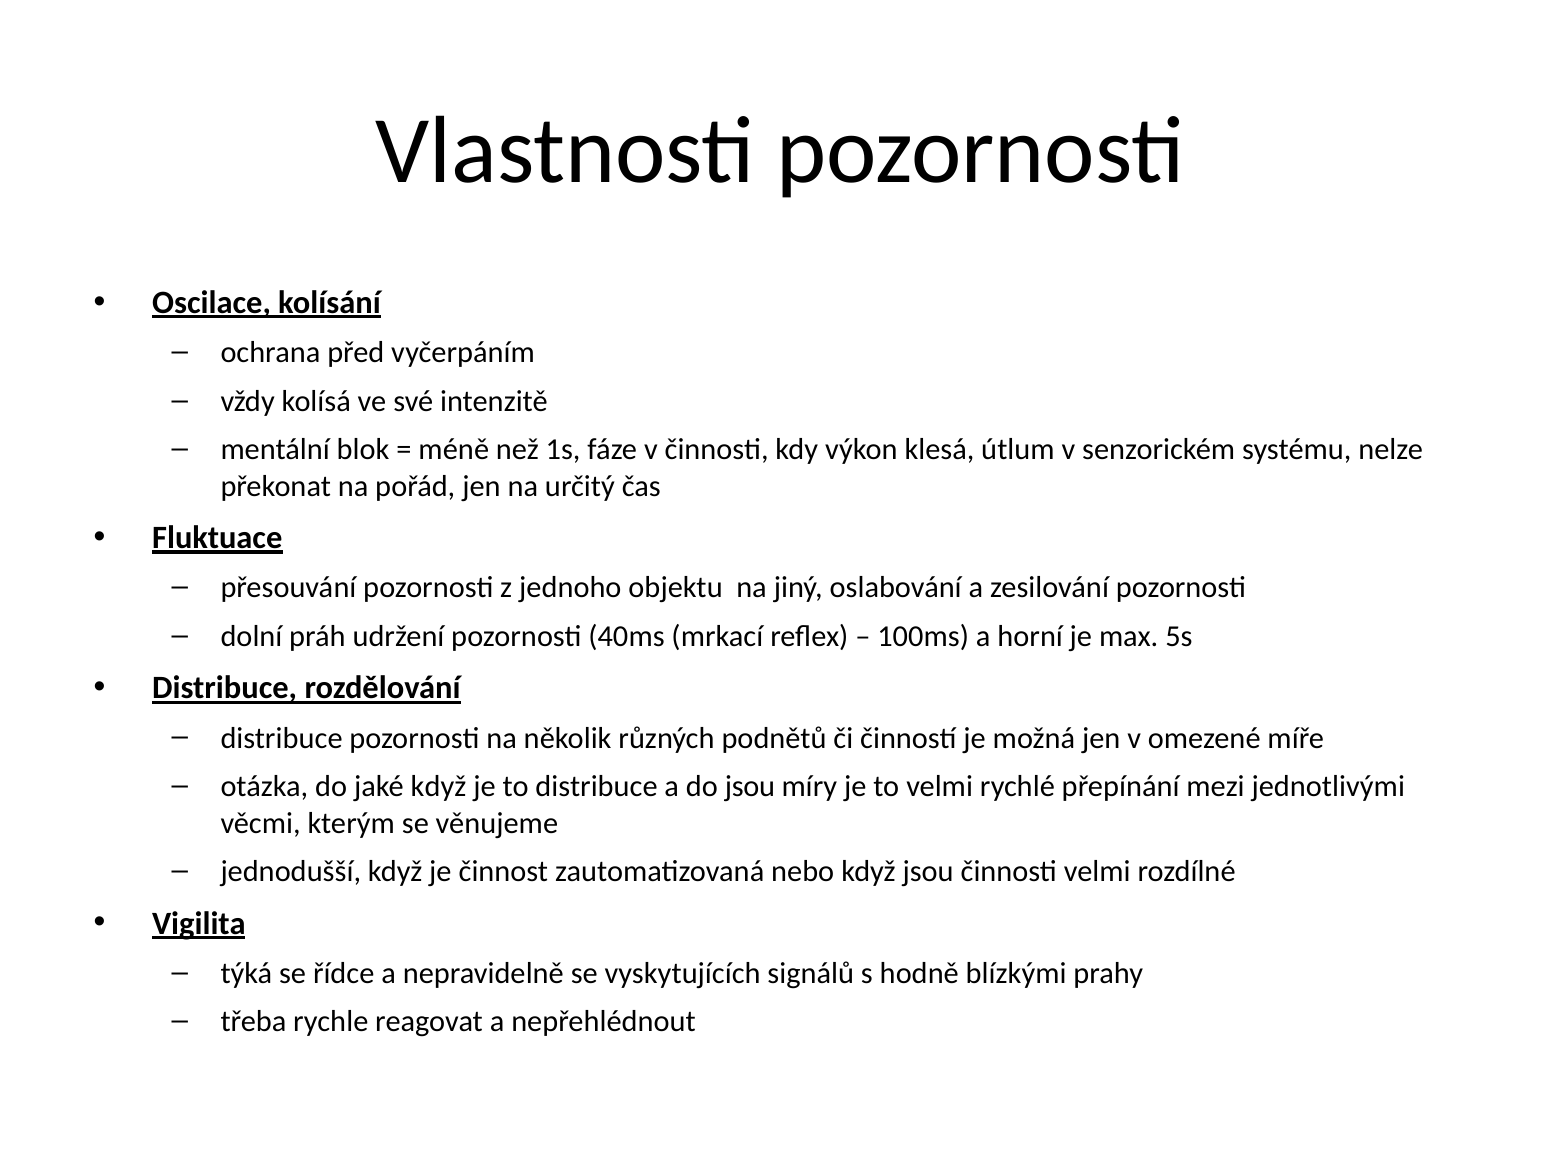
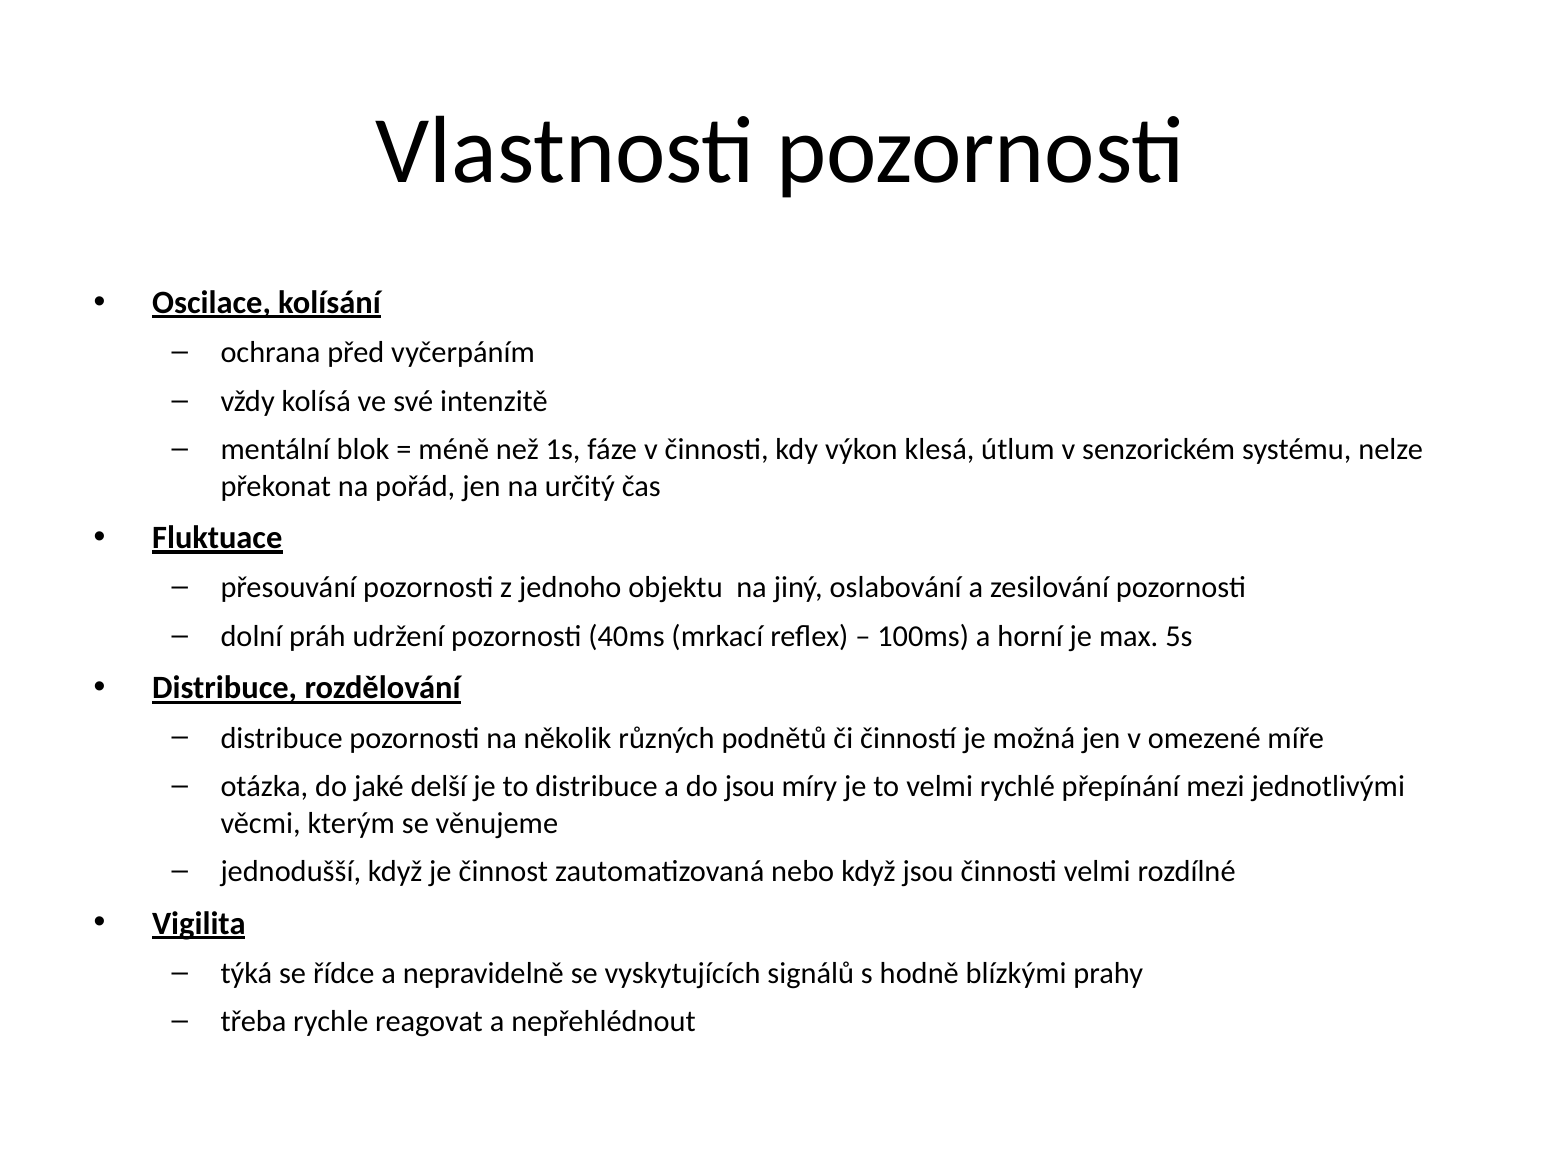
jaké když: když -> delší (439, 786)
